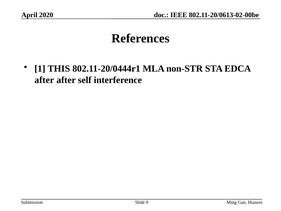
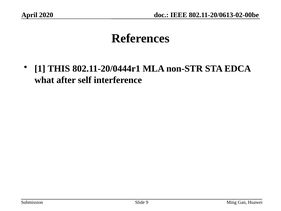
after: after -> what (44, 80)
